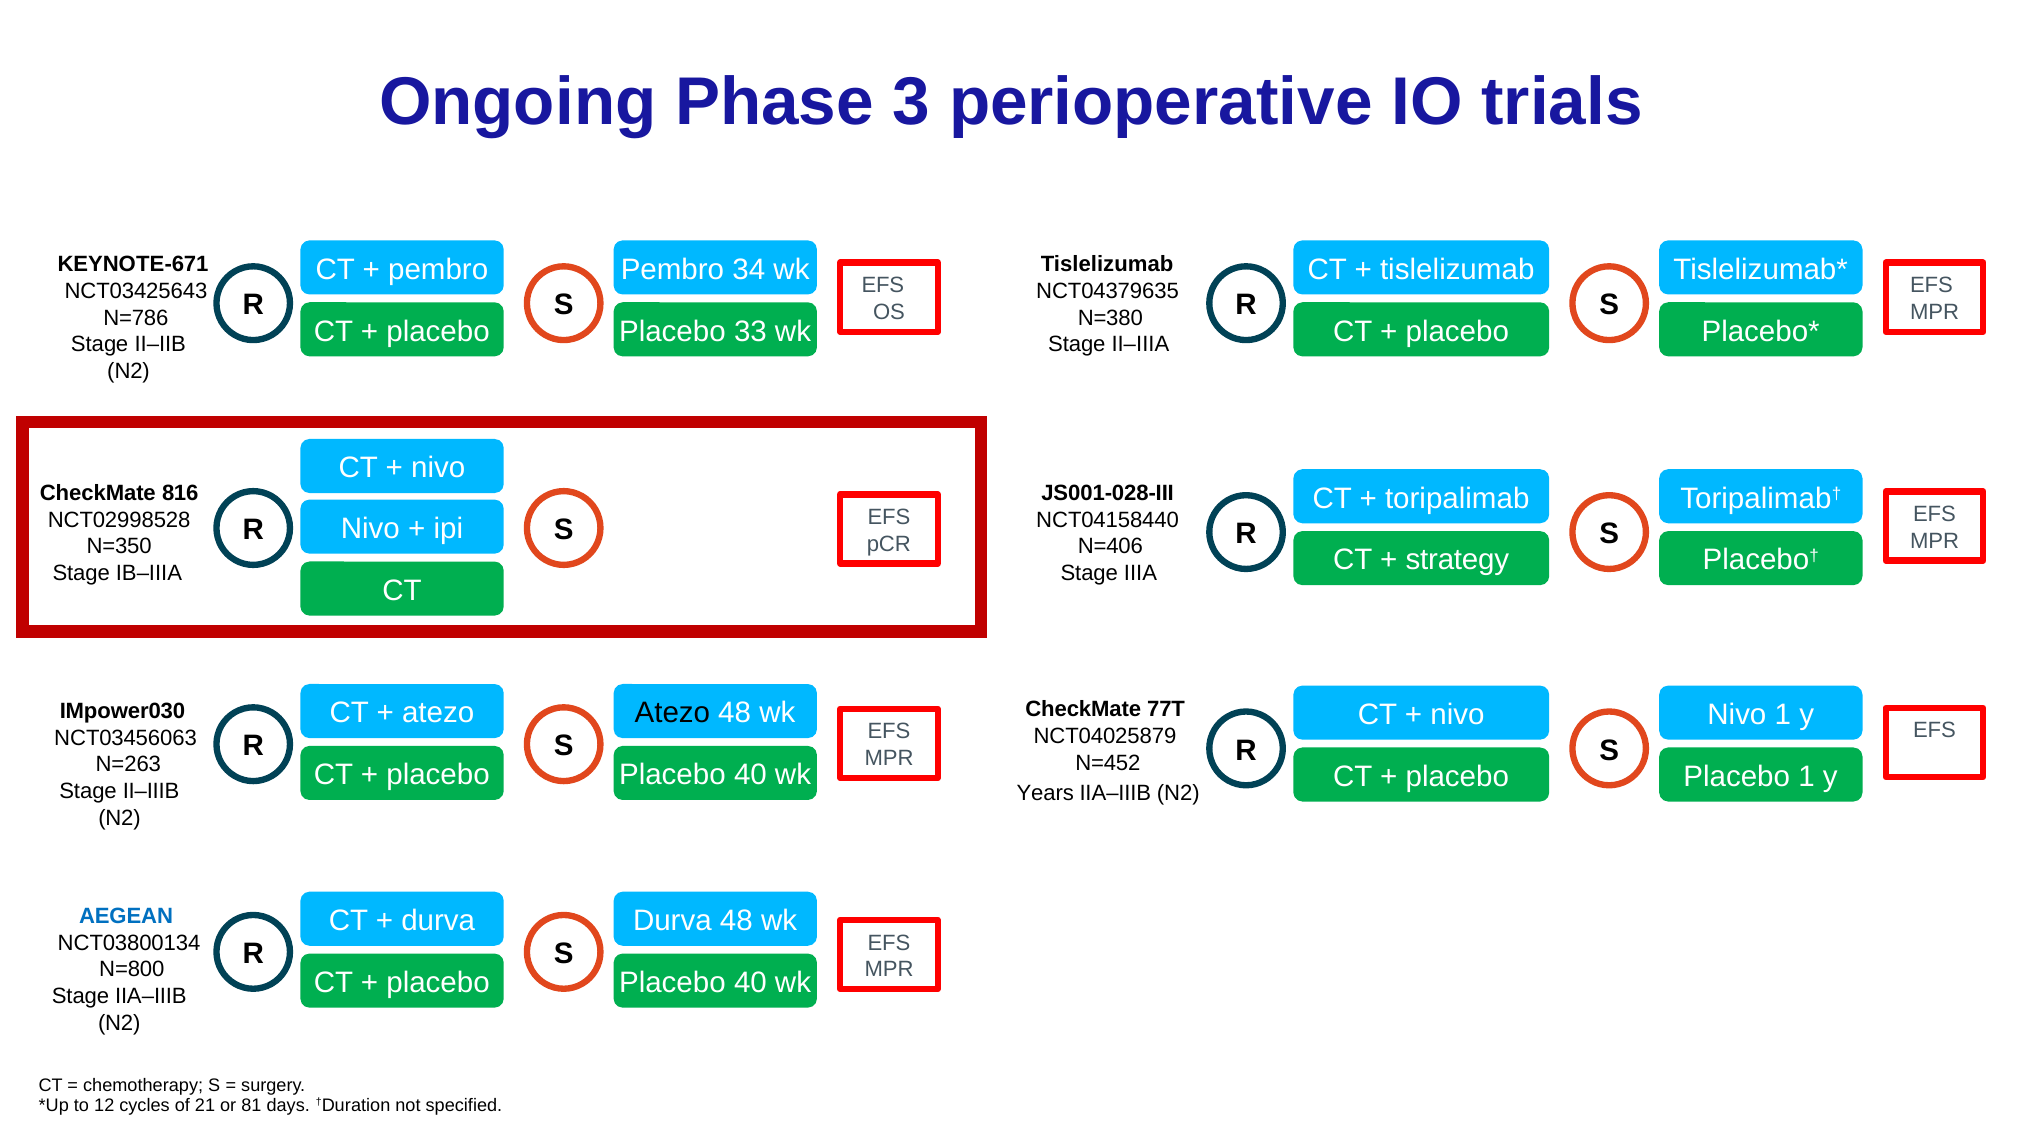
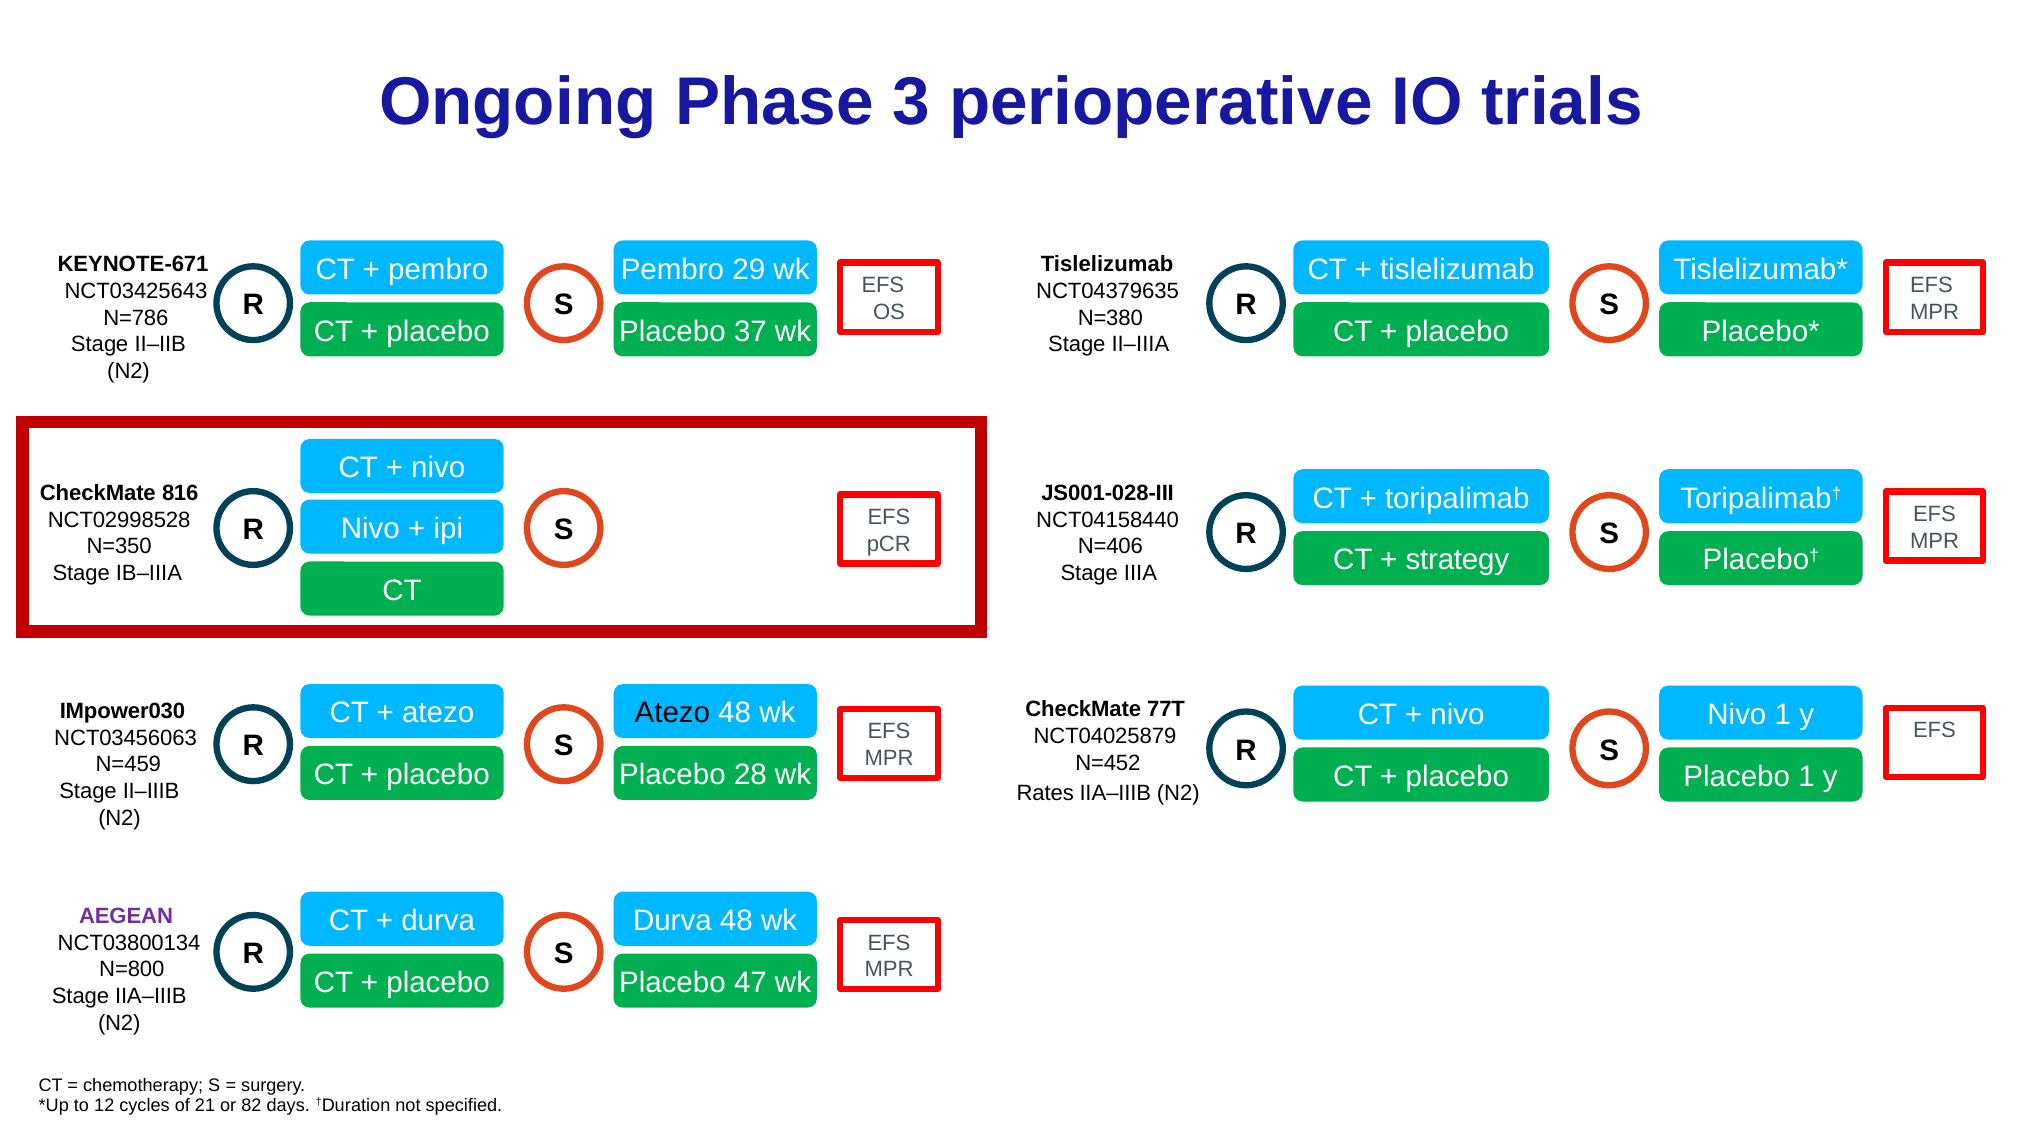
34: 34 -> 29 (749, 269)
33: 33 -> 37 (750, 331)
N=263: N=263 -> N=459 (128, 764)
40: 40 -> 28 (750, 775)
Years: Years -> Rates (1045, 793)
AEGEAN colour: blue -> purple (126, 916)
40: 40 -> 47 (750, 982)
81: 81 -> 82 (251, 1105)
